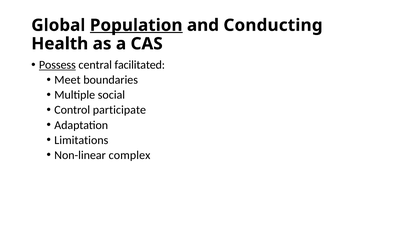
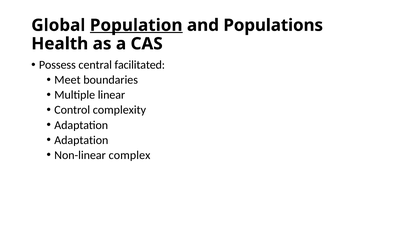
Conducting: Conducting -> Populations (273, 25)
Possess underline: present -> none (57, 65)
social: social -> linear (111, 95)
participate: participate -> complexity (119, 110)
Limitations: Limitations -> Adaptation (81, 140)
